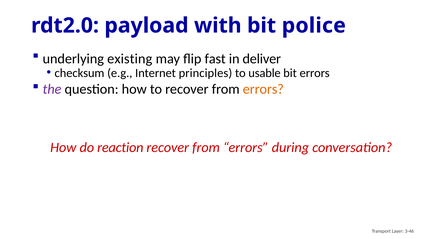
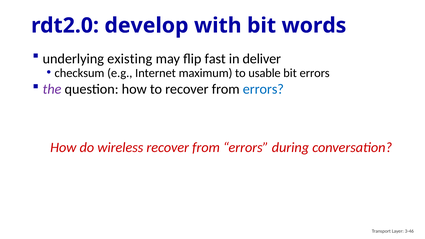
payload: payload -> develop (146, 26)
police: police -> words (314, 26)
principles: principles -> maximum (206, 73)
errors colour: orange -> blue (263, 89)
reaction: reaction -> wireless (120, 147)
